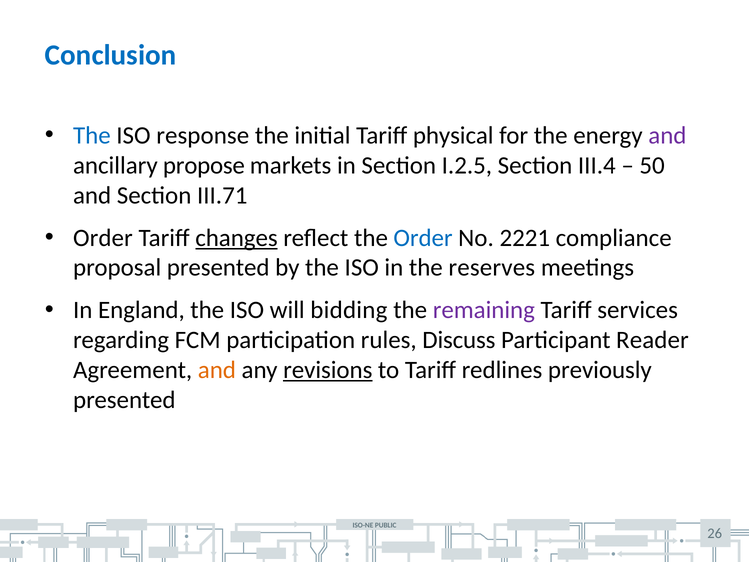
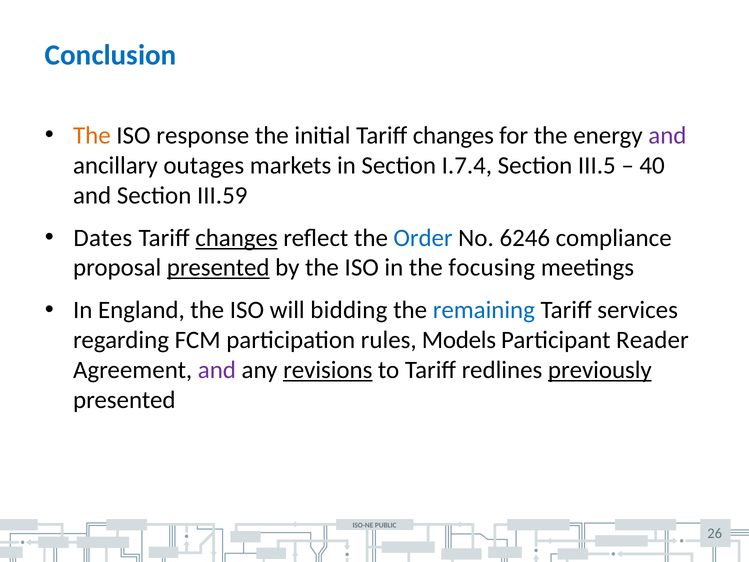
The colour: blue -> orange (92, 135)
initial Tariff physical: physical -> changes (453, 135)
propose: propose -> outages (204, 165)
I.2.5: I.2.5 -> I.7.4 (467, 165)
III.4: III.4 -> III.5 (597, 165)
50: 50 -> 40 (652, 165)
III.71: III.71 -> III.59 (222, 195)
Order: Order -> Dates (103, 238)
2221: 2221 -> 6246 (525, 238)
presented underline: none -> present (218, 268)
reserves: reserves -> focusing (492, 268)
remaining colour: purple -> blue (484, 310)
Discuss: Discuss -> Models (459, 340)
and colour: orange -> purple (217, 370)
previously underline: none -> present (600, 370)
